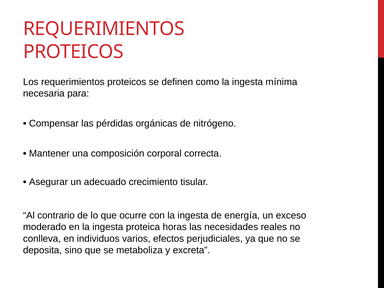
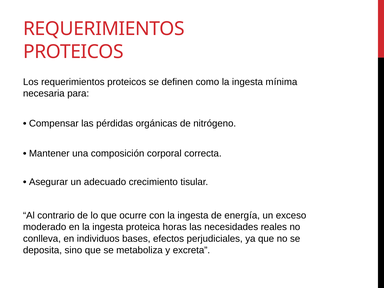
varios: varios -> bases (136, 239)
